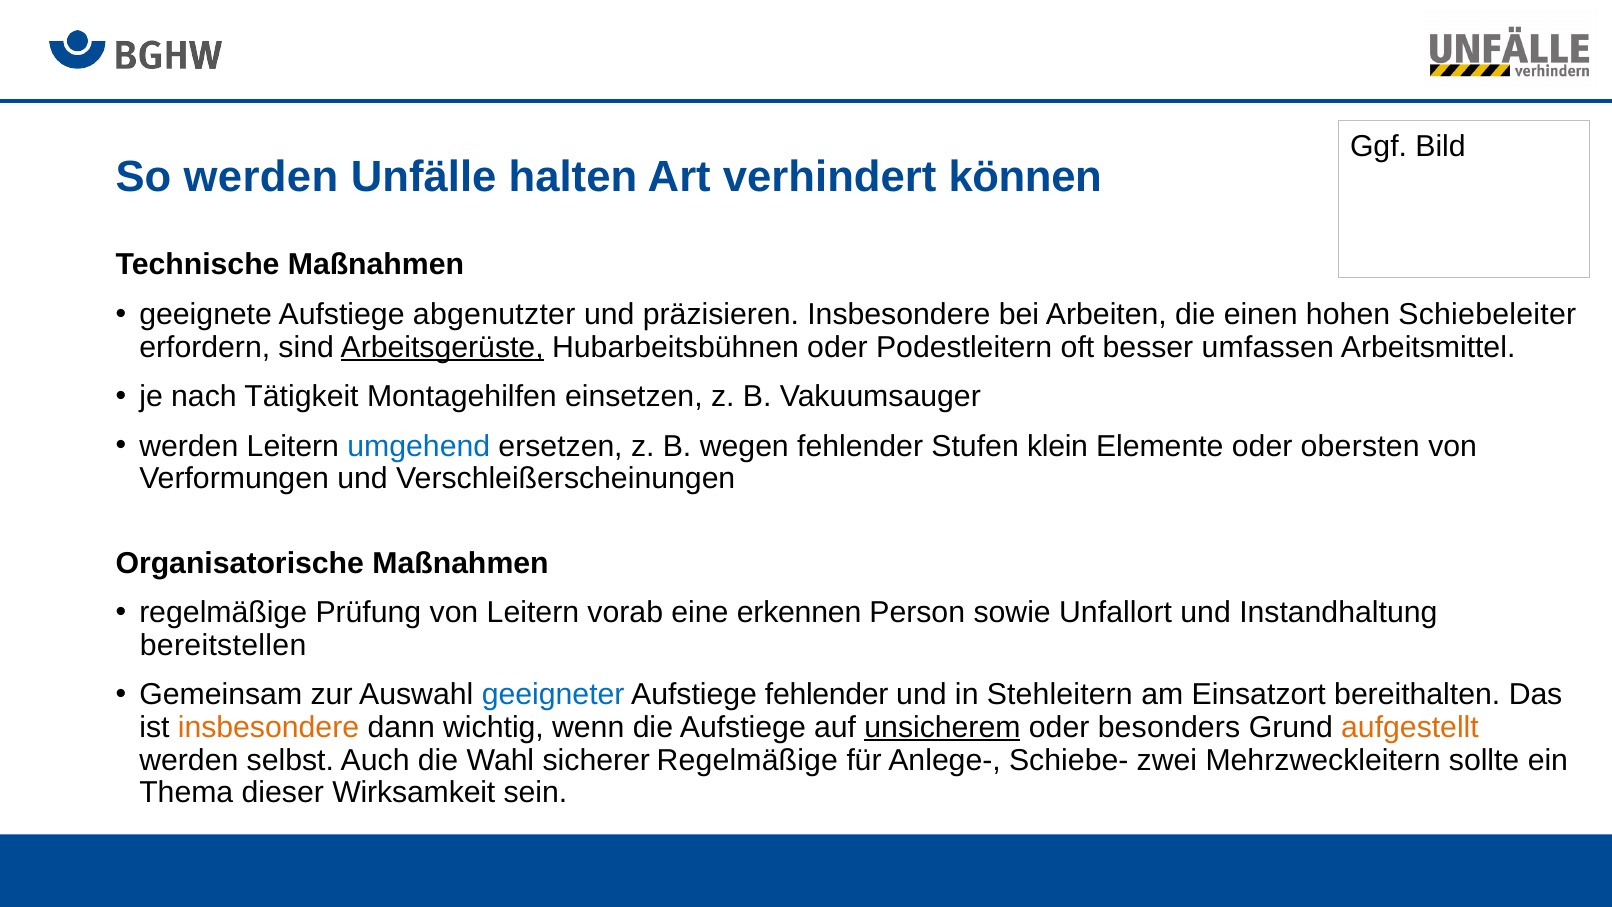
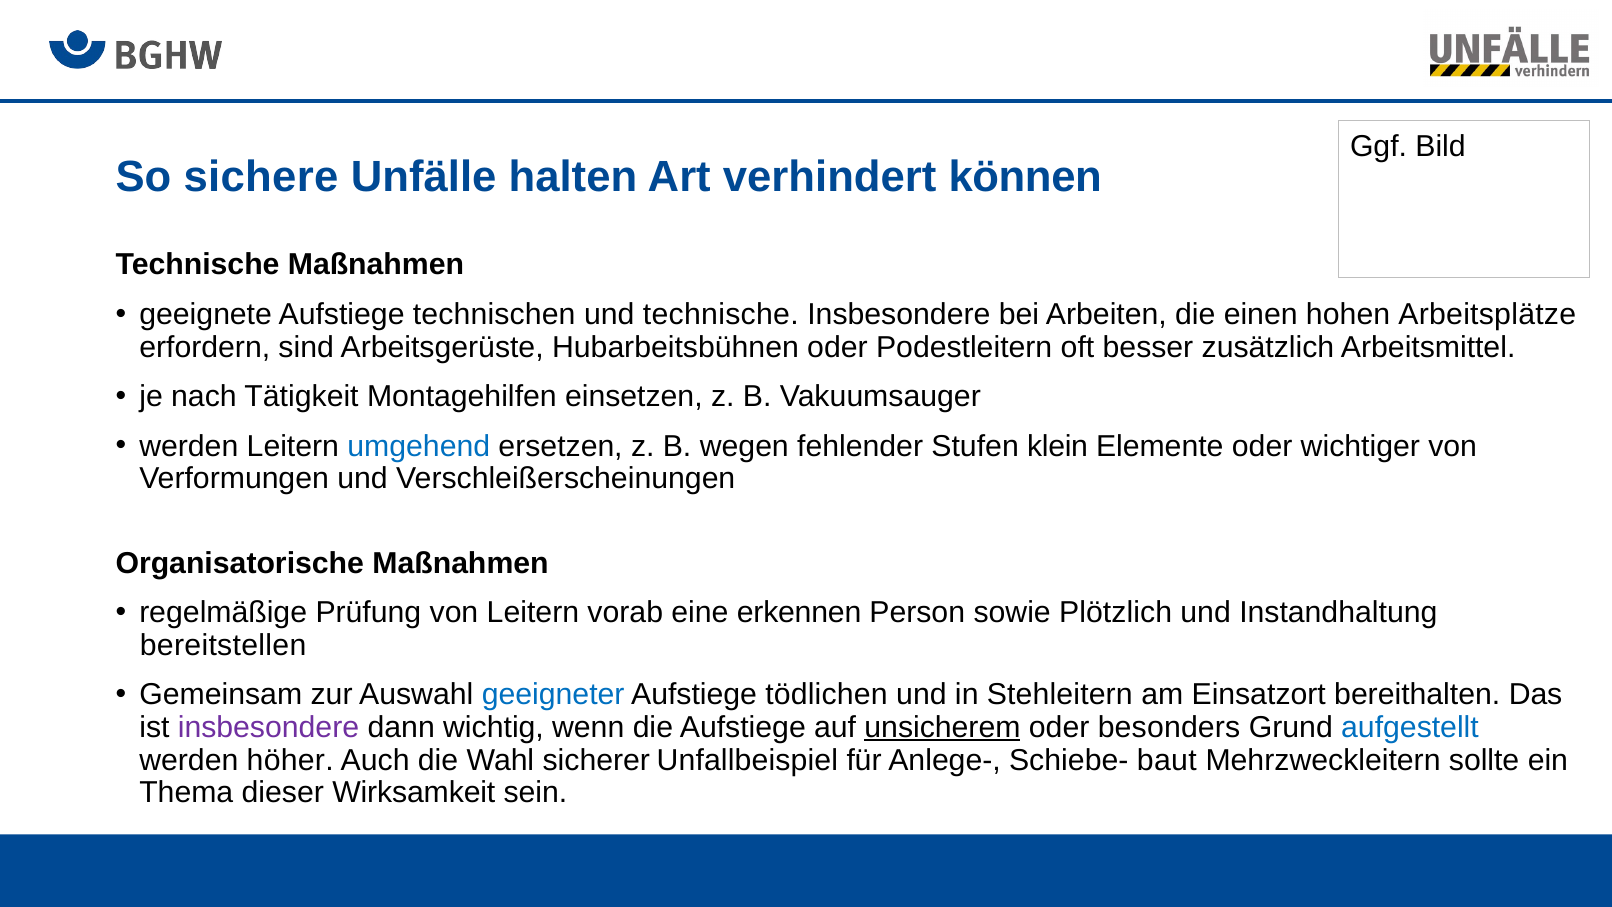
So werden: werden -> sichere (261, 177)
abgenutzter: abgenutzter -> technischen (494, 314)
und präzisieren: präzisieren -> technische (721, 314)
Schiebeleiter: Schiebeleiter -> Arbeitsplätze (1487, 314)
Arbeitsgerüste underline: present -> none (442, 347)
umfassen: umfassen -> zusätzlich (1268, 347)
obersten: obersten -> wichtiger (1360, 446)
Unfallort: Unfallort -> Plötzlich (1116, 612)
Aufstiege fehlender: fehlender -> tödlichen (827, 695)
insbesondere colour: orange -> purple (268, 727)
aufgestellt colour: orange -> blue (1410, 727)
selbst: selbst -> höher (290, 760)
sicherer Regelmäßige: Regelmäßige -> Unfallbeispiel (747, 760)
zwei: zwei -> baut (1167, 760)
